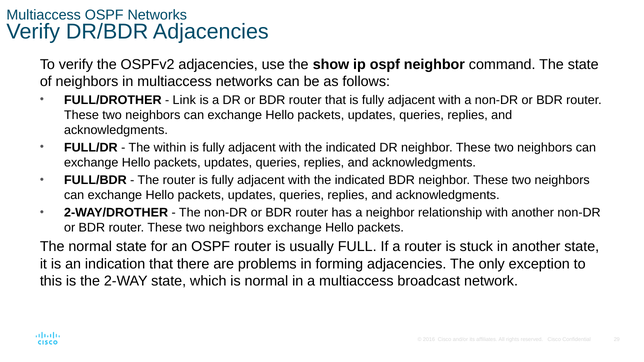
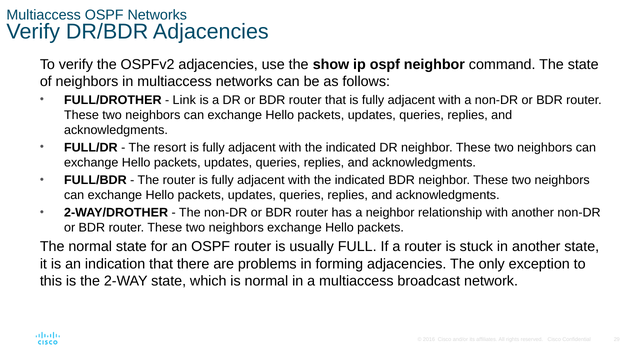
within: within -> resort (170, 148)
